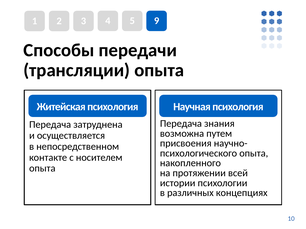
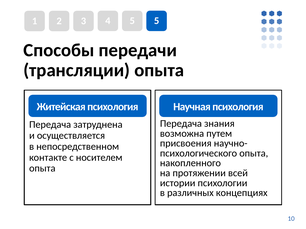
5 9: 9 -> 5 (157, 21)
